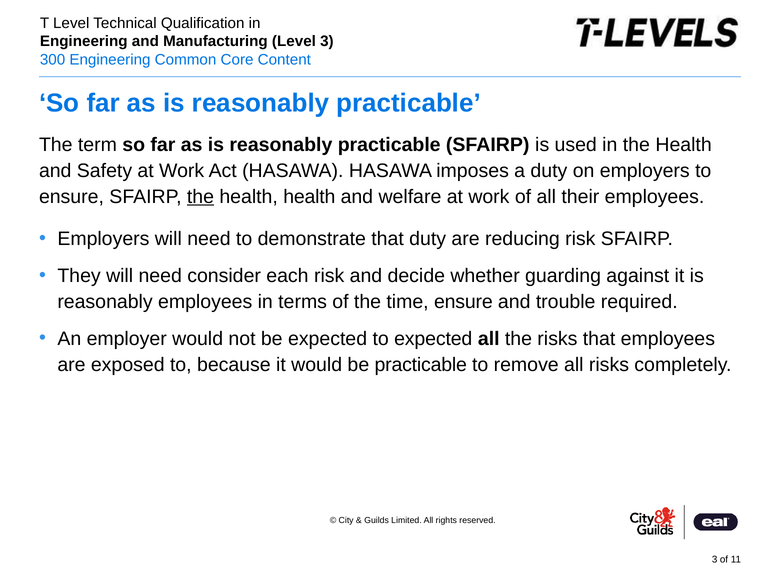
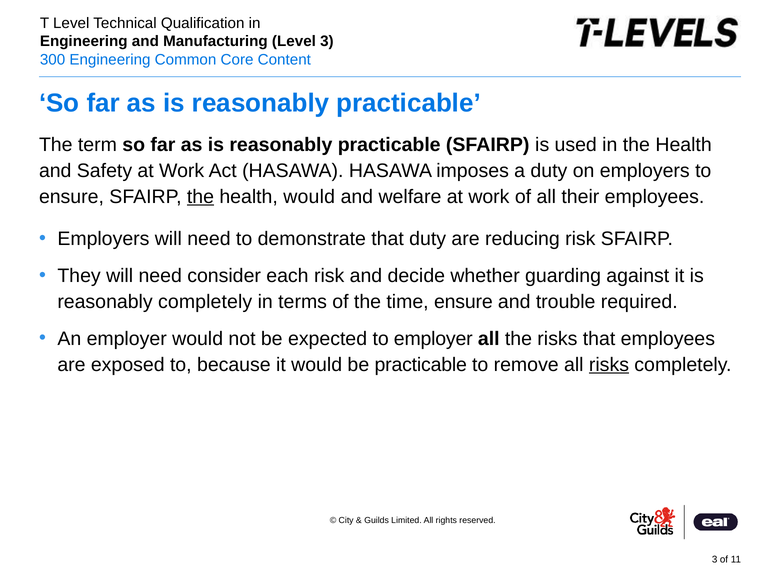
health health: health -> would (309, 197)
reasonably employees: employees -> completely (205, 302)
to expected: expected -> employer (433, 339)
risks underline: none -> present (609, 365)
